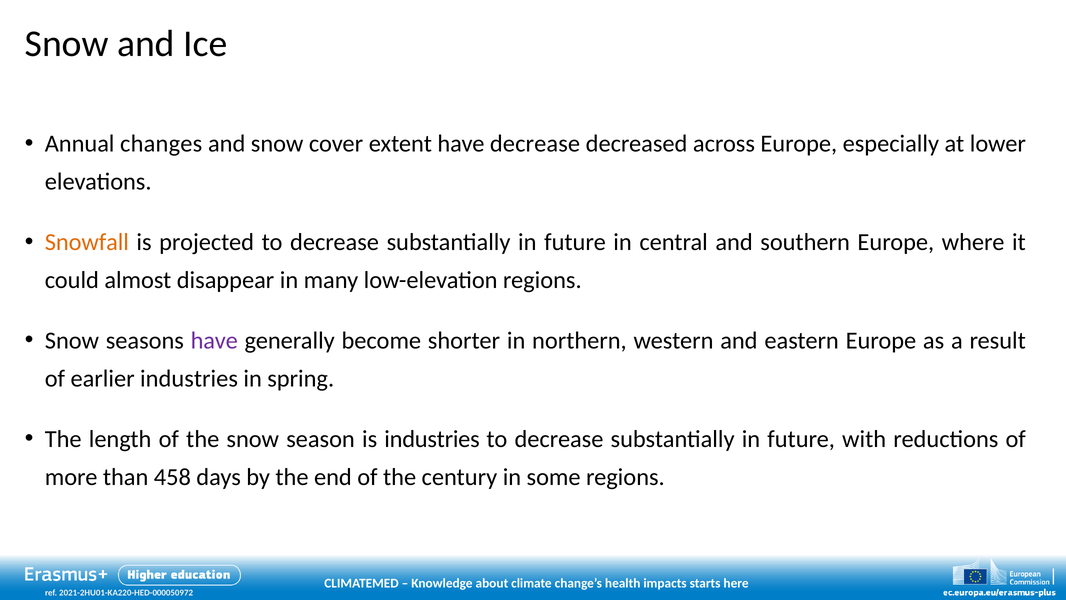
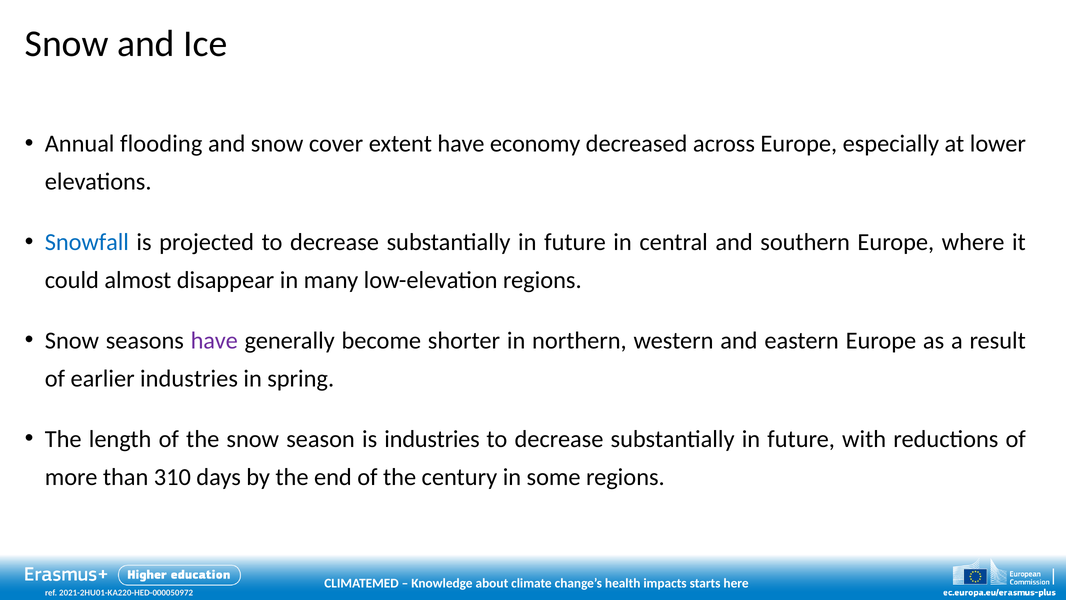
changes: changes -> flooding (161, 144)
have decrease: decrease -> economy (535, 144)
Snowfall colour: orange -> blue (87, 242)
458: 458 -> 310 (172, 477)
